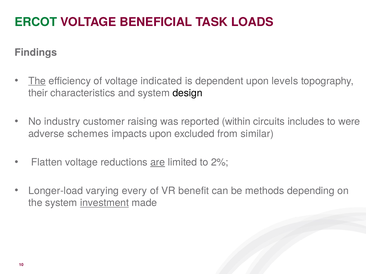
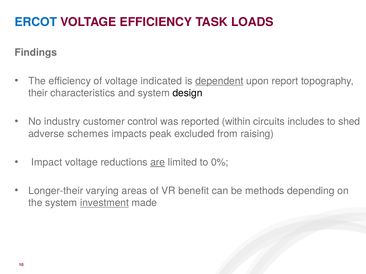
ERCOT colour: green -> blue (36, 22)
VOLTAGE BENEFICIAL: BENEFICIAL -> EFFICIENCY (156, 22)
The underline: present -> none (37, 81)
dependent underline: none -> present (219, 81)
levels: levels -> report (285, 81)
raising: raising -> control (143, 122)
were: were -> shed (349, 122)
impacts upon: upon -> peak (161, 134)
similar: similar -> raising (257, 134)
Flatten: Flatten -> Impact (47, 163)
2%: 2% -> 0% (220, 163)
Longer-load: Longer-load -> Longer-their (56, 191)
every: every -> areas (134, 191)
